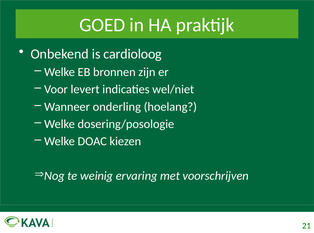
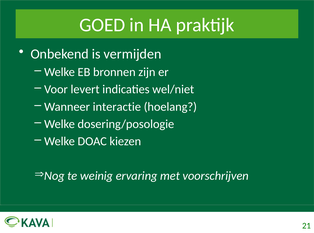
cardioloog: cardioloog -> vermijden (132, 54)
onderling: onderling -> interactie (117, 106)
